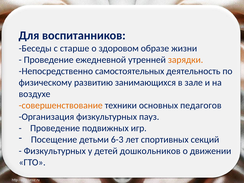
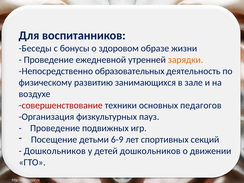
старше: старше -> бонусы (75, 48)
самостоятельных: самостоятельных -> образовательных (130, 71)
совершенствование colour: orange -> red (61, 105)
6-3: 6-3 -> 6-9 (117, 140)
Физкультурных: Физкультурных -> Дошкольников (55, 151)
